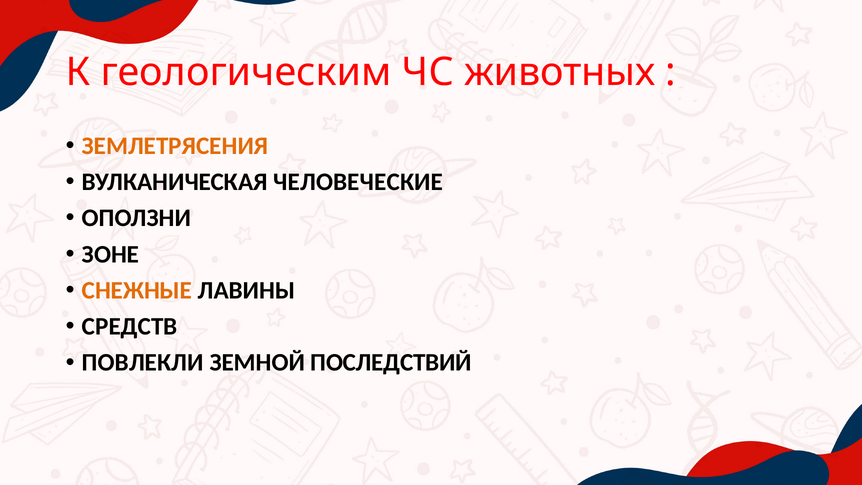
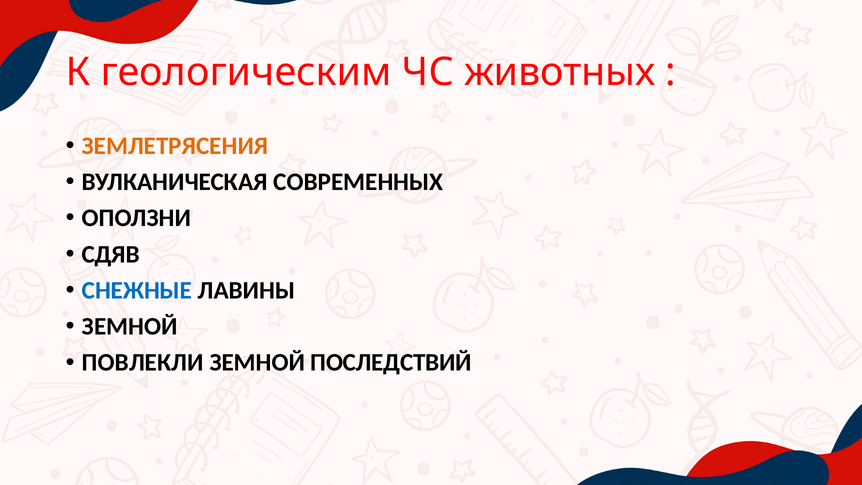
ЧЕЛОВЕЧЕСКИЕ: ЧЕЛОВЕЧЕСКИЕ -> СОВРЕМЕННЫХ (358, 182)
ЗОНЕ: ЗОНЕ -> СДЯВ (111, 254)
СНЕЖНЫЕ colour: orange -> blue (137, 290)
СРЕДСТВ: СРЕДСТВ -> ЗЕМНОЙ (130, 326)
